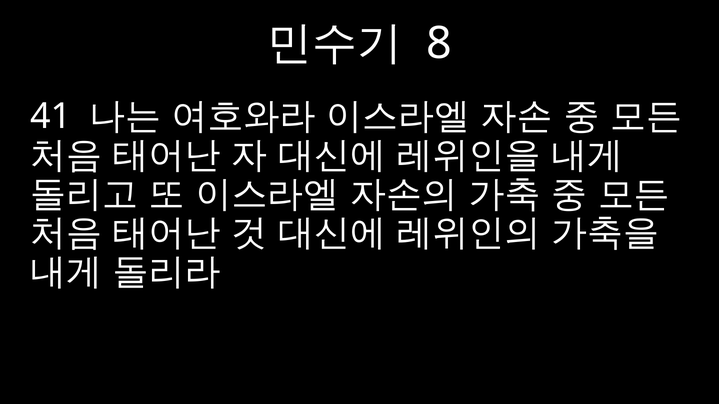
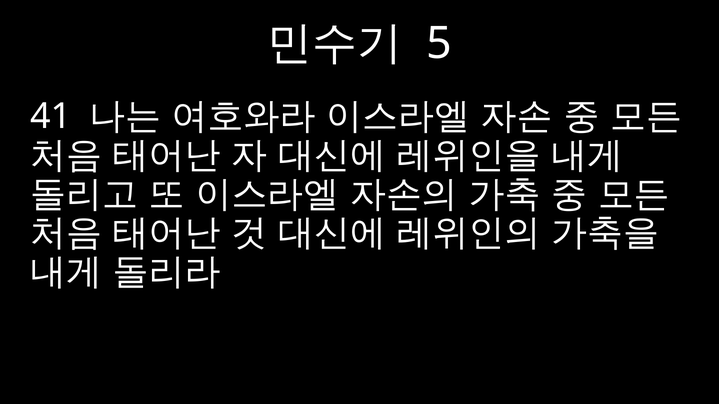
8: 8 -> 5 (439, 43)
